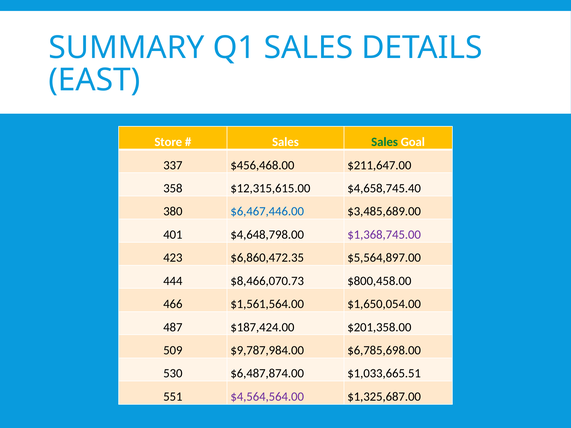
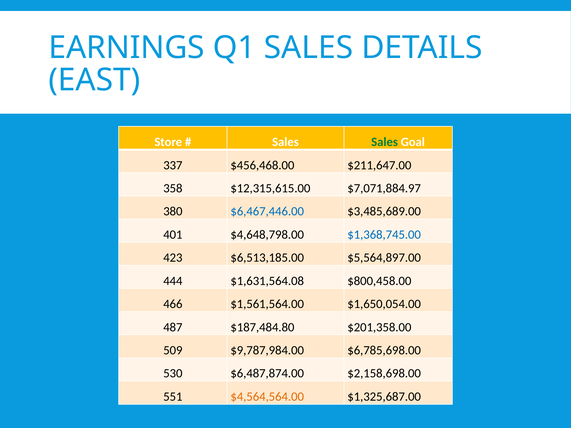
SUMMARY: SUMMARY -> EARNINGS (127, 48)
$4,658,745.40: $4,658,745.40 -> $7,071,884.97 (384, 188)
$1,368,745.00 colour: purple -> blue (384, 235)
$6,860,472.35: $6,860,472.35 -> $6,513,185.00 (267, 258)
$8,466,070.73: $8,466,070.73 -> $1,631,564.08 (267, 281)
$187,424.00: $187,424.00 -> $187,484.80 (262, 327)
$1,033,665.51: $1,033,665.51 -> $2,158,698.00 (384, 374)
$4,564,564.00 colour: purple -> orange (267, 397)
